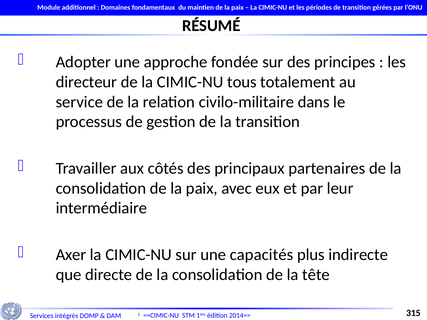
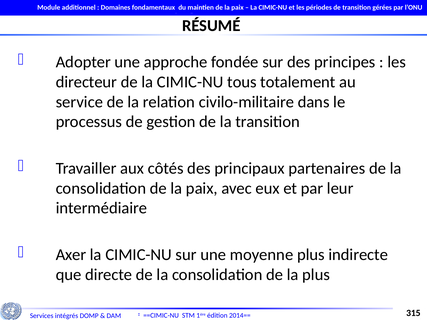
capacités: capacités -> moyenne (262, 255)
la tête: tête -> plus (316, 275)
